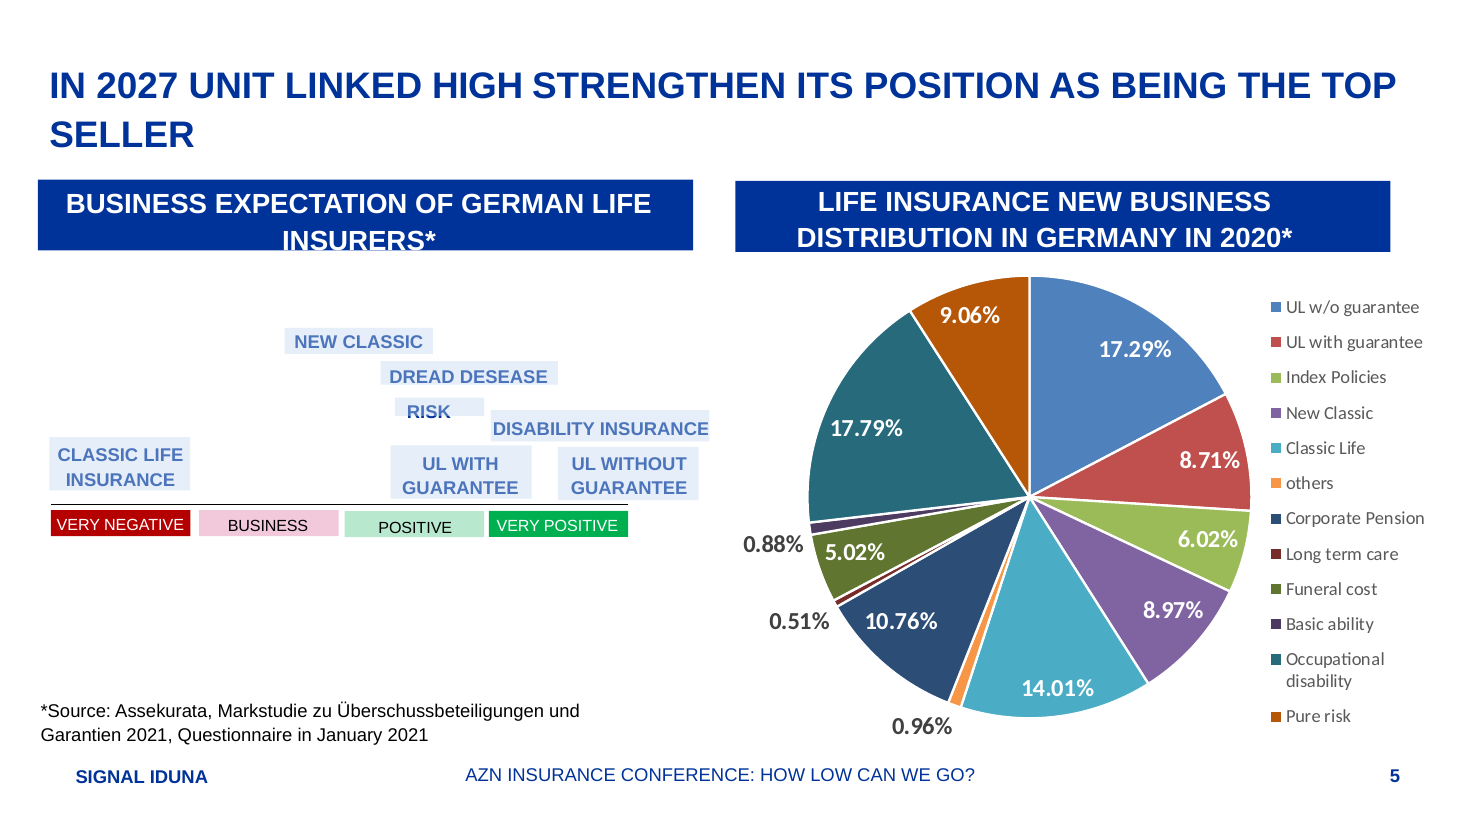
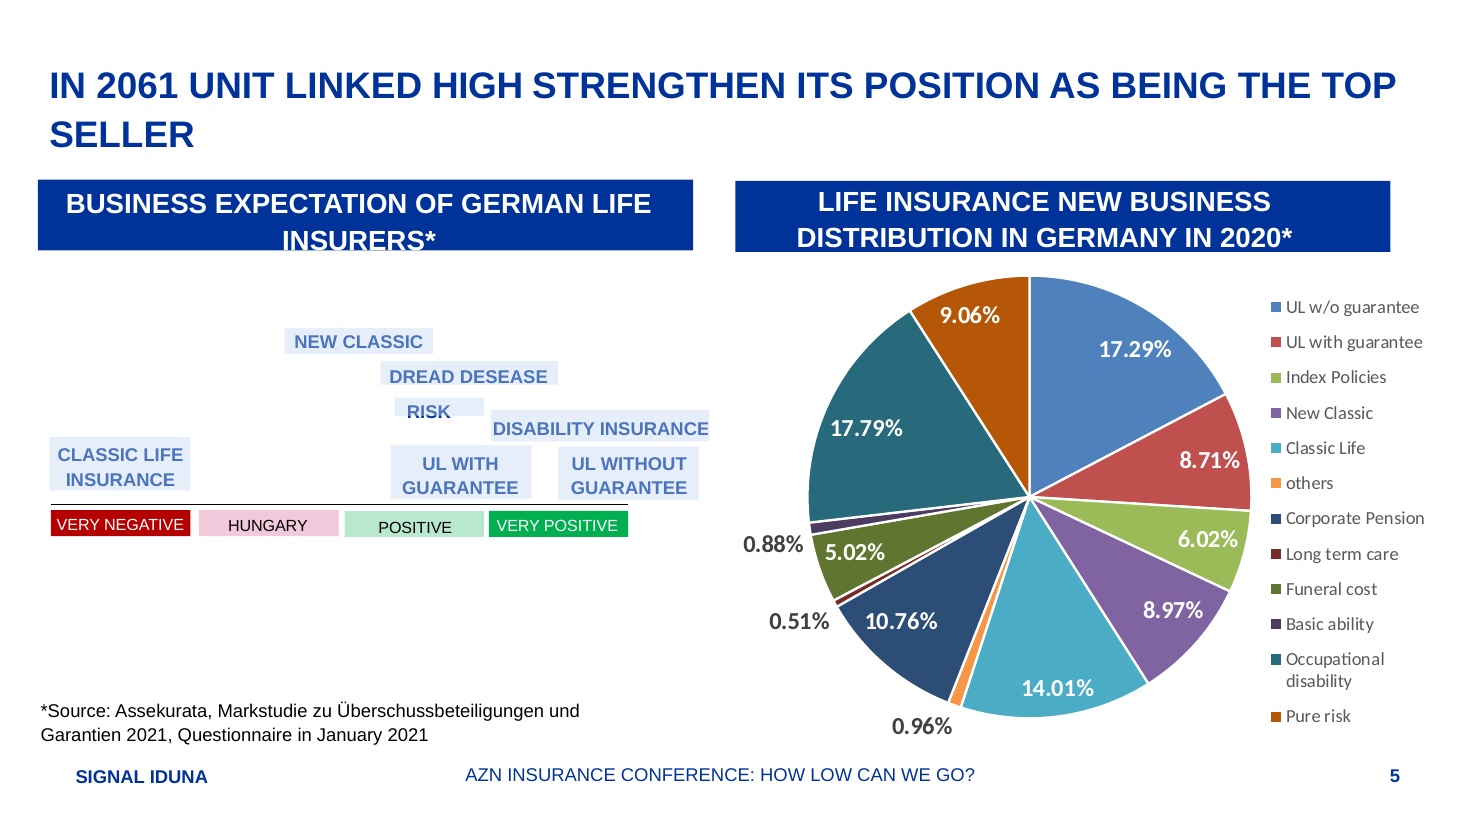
2027: 2027 -> 2061 (137, 87)
BUSINESS: BUSINESS -> HUNGARY (268, 527)
